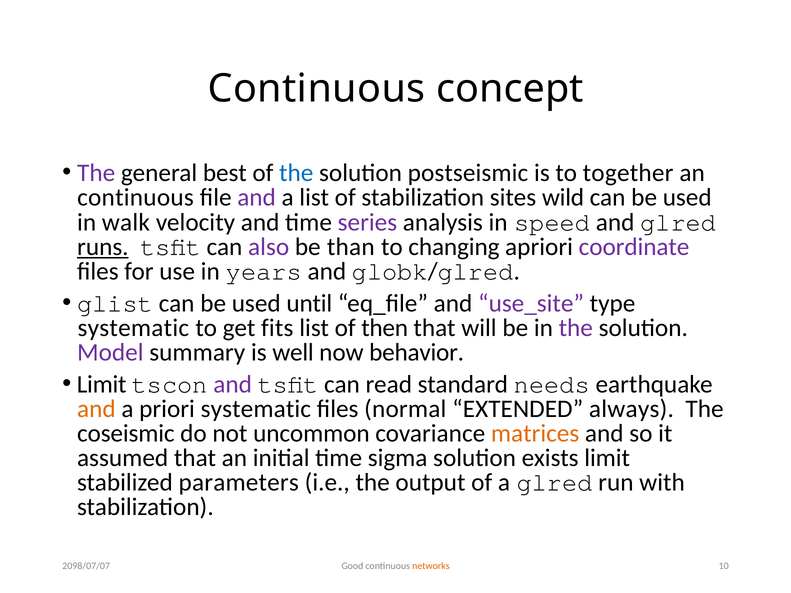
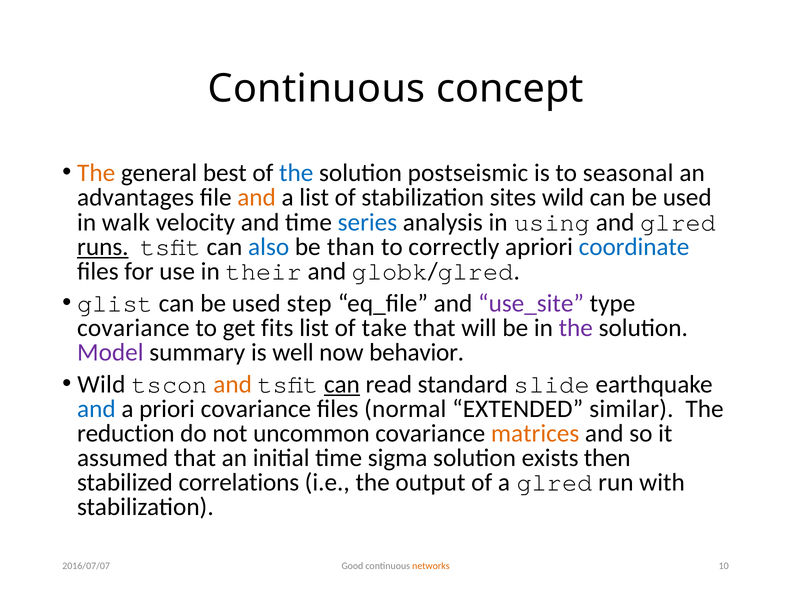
The colour: purple -> orange (96, 173)
together: together -> seasonal (628, 173)
continuous: continuous -> advantages (136, 198)
and colour: purple -> orange (257, 198)
series colour: purple -> blue (367, 222)
speed: speed -> using (552, 222)
also colour: purple -> blue (269, 247)
changing: changing -> correctly (454, 247)
coordinate colour: purple -> blue (634, 247)
years: years -> their (264, 271)
until: until -> step (309, 303)
systematic: systematic -> covariance (133, 328)
then: then -> take (384, 328)
Limit: Limit -> Wild (101, 384)
and colour: purple -> orange (233, 384)
can underline: none -> present (342, 384)
needs: needs -> slide (552, 384)
and colour: orange -> blue (96, 409)
priori systematic: systematic -> covariance (256, 409)
always: always -> similar (631, 409)
coseismic: coseismic -> reduction (126, 433)
exists limit: limit -> then (607, 458)
parameters: parameters -> correlations (239, 482)
2098/07/07: 2098/07/07 -> 2016/07/07 (86, 566)
